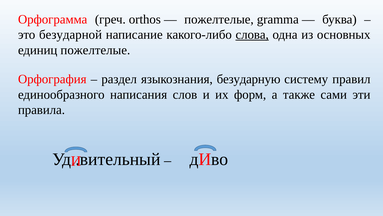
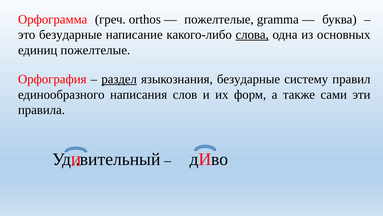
это безударной: безударной -> безударные (71, 35)
раздел underline: none -> present (119, 79)
языкознания безударную: безударную -> безударные (249, 79)
